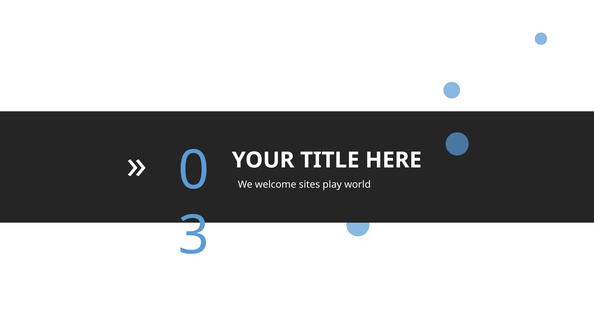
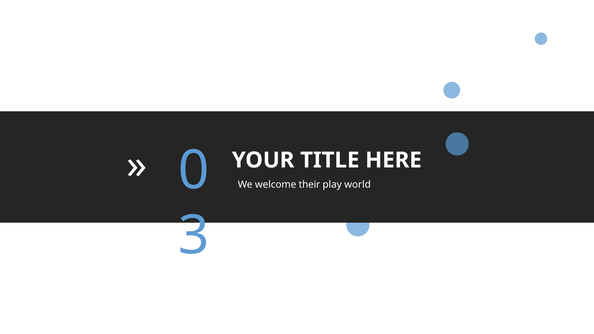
sites: sites -> their (309, 185)
